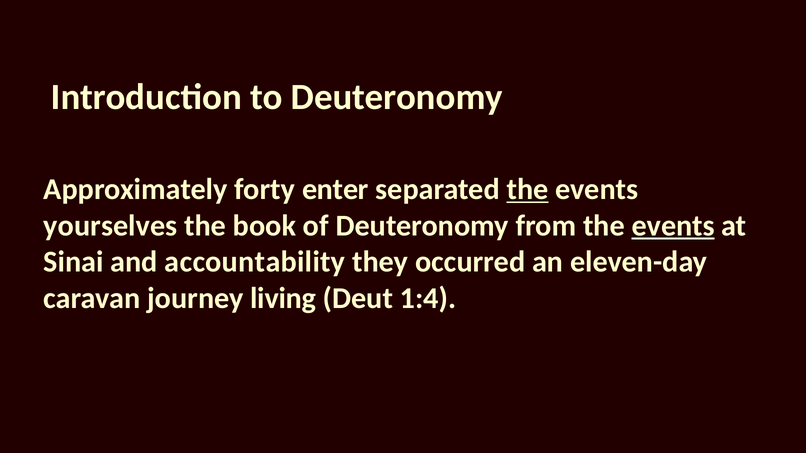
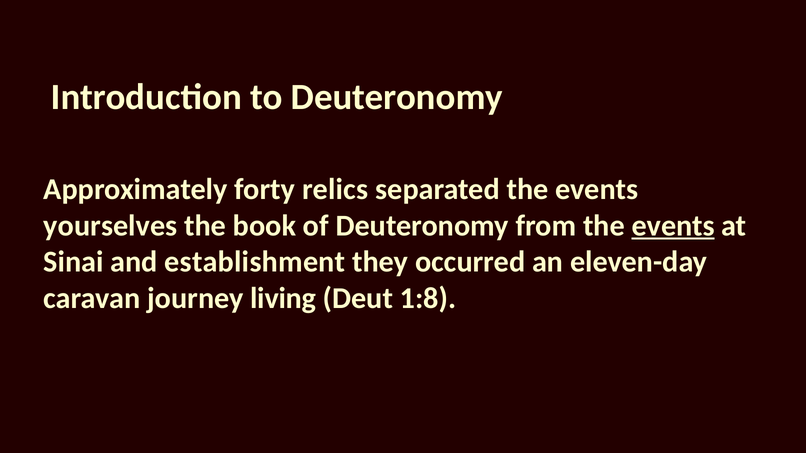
enter: enter -> relics (335, 190)
the underline: present -> none (528, 190)
accountability: accountability -> establishment (255, 262)
1:4: 1:4 -> 1:8 (428, 298)
